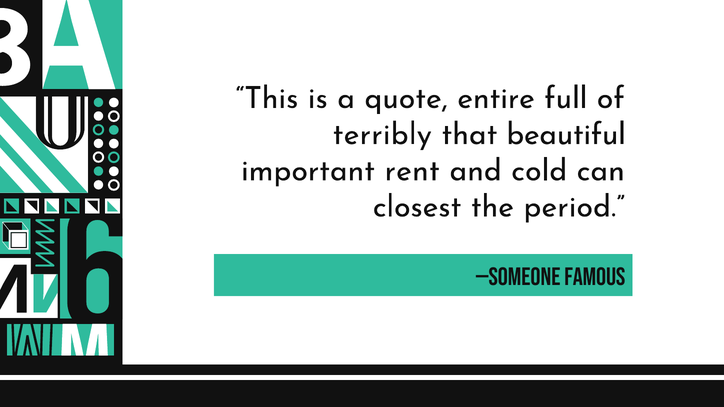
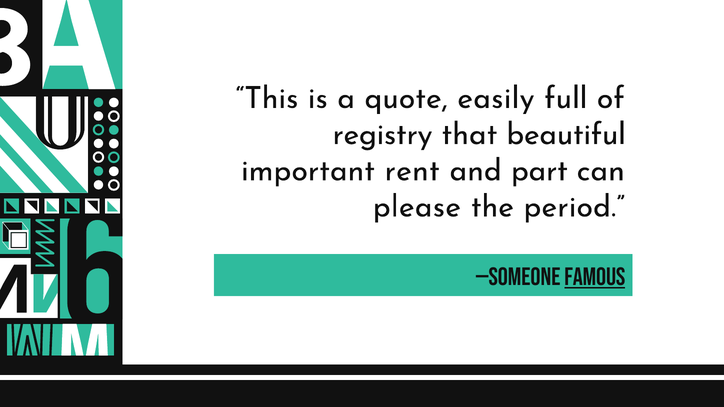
entire: entire -> easily (496, 98)
terribly: terribly -> registry (382, 134)
cold: cold -> part (539, 170)
closest: closest -> please (417, 207)
FAMOUs underline: none -> present (595, 277)
